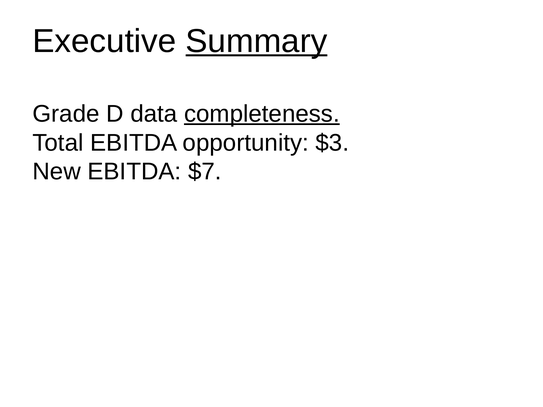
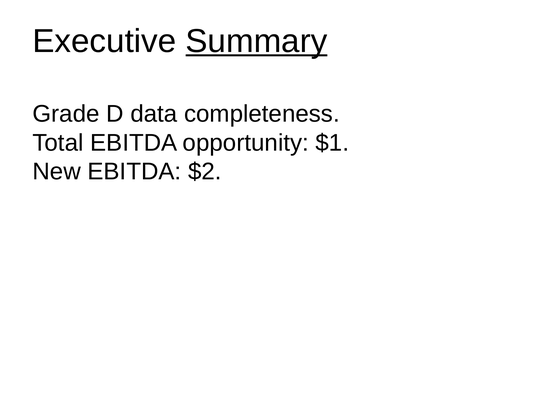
completeness underline: present -> none (262, 114)
$3: $3 -> $1 (332, 143)
$7: $7 -> $2 (205, 172)
